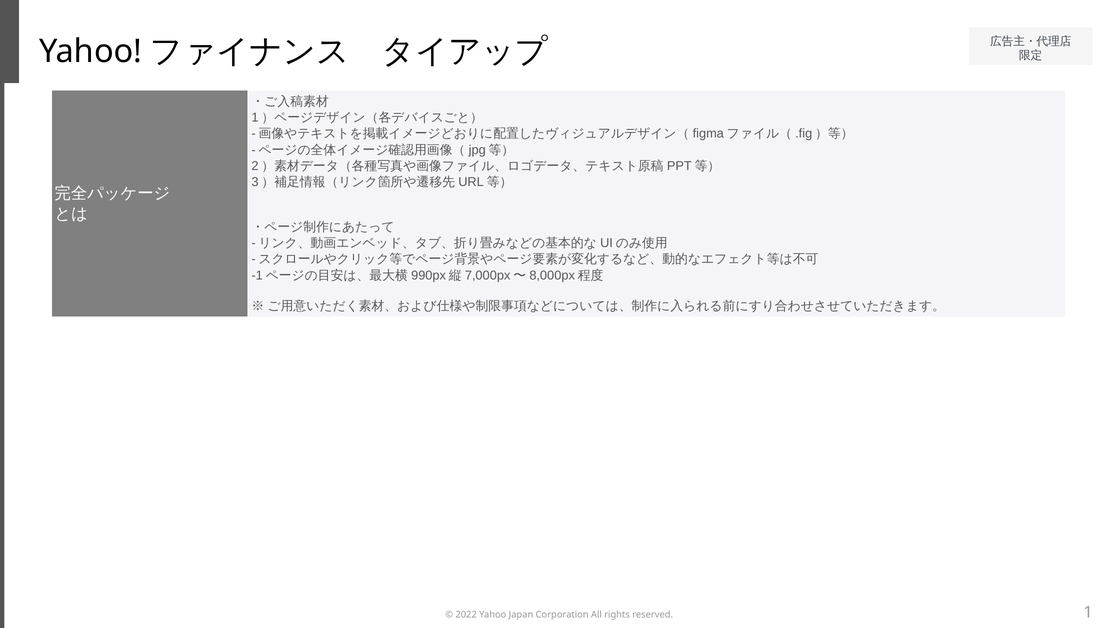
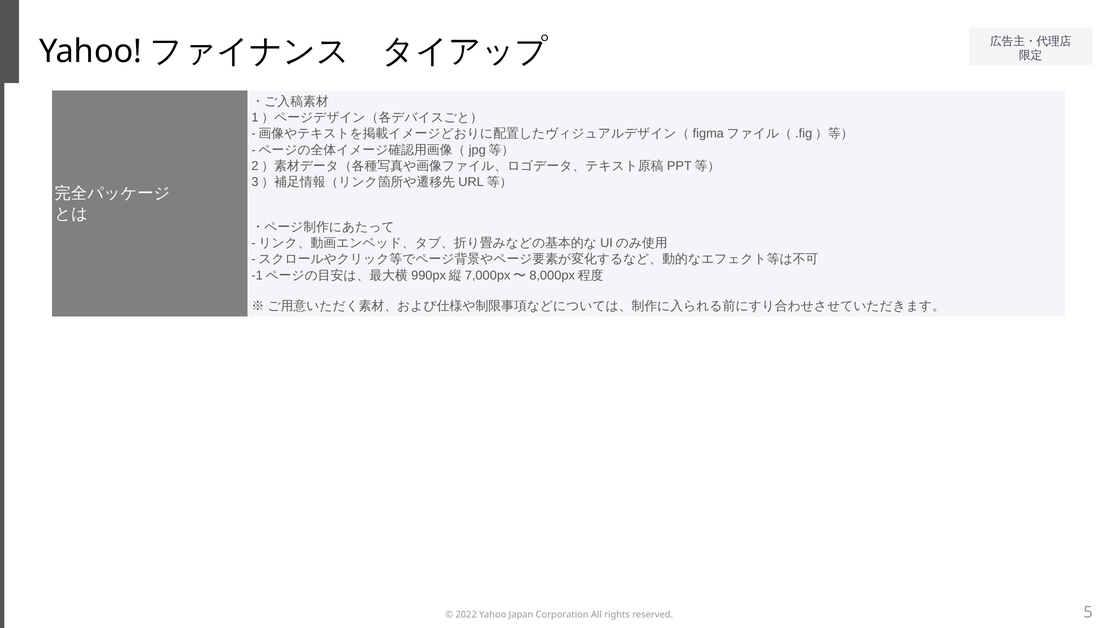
1: 1 -> 5 (1088, 612)
